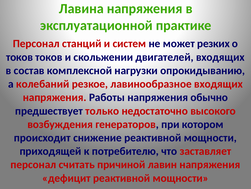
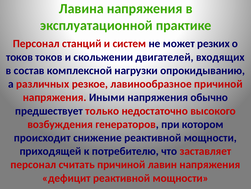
колебаний: колебаний -> различных (43, 84)
лавинообразное входящих: входящих -> причиной (218, 84)
Работы: Работы -> Иными (107, 97)
